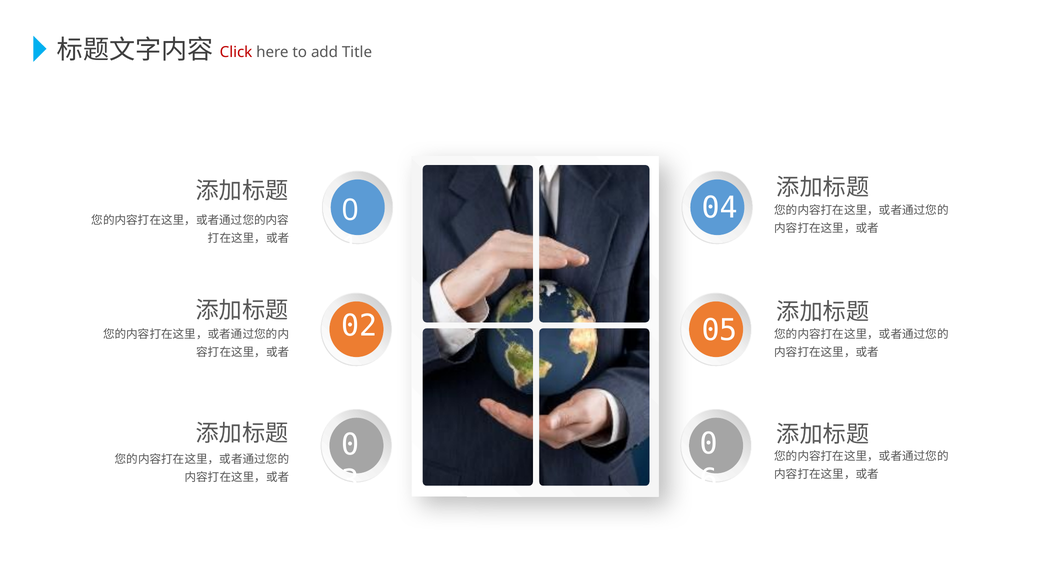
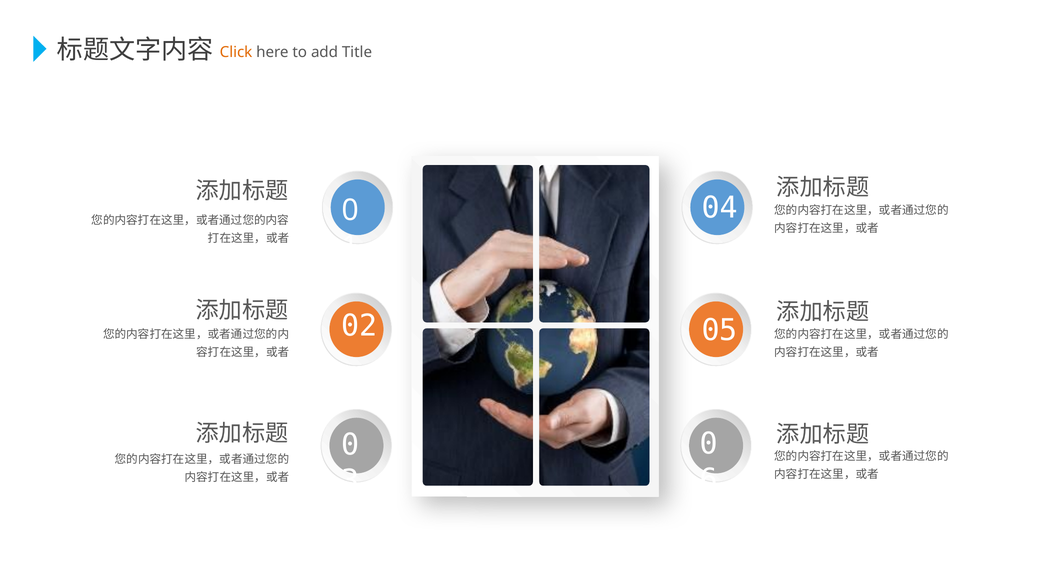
Click colour: red -> orange (236, 52)
